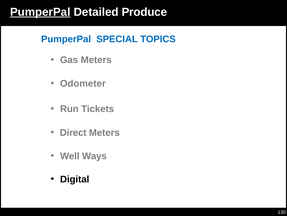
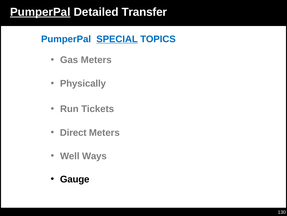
Produce: Produce -> Transfer (144, 12)
SPECIAL underline: none -> present (117, 39)
Odometer: Odometer -> Physically (83, 83)
Digital: Digital -> Gauge (75, 179)
